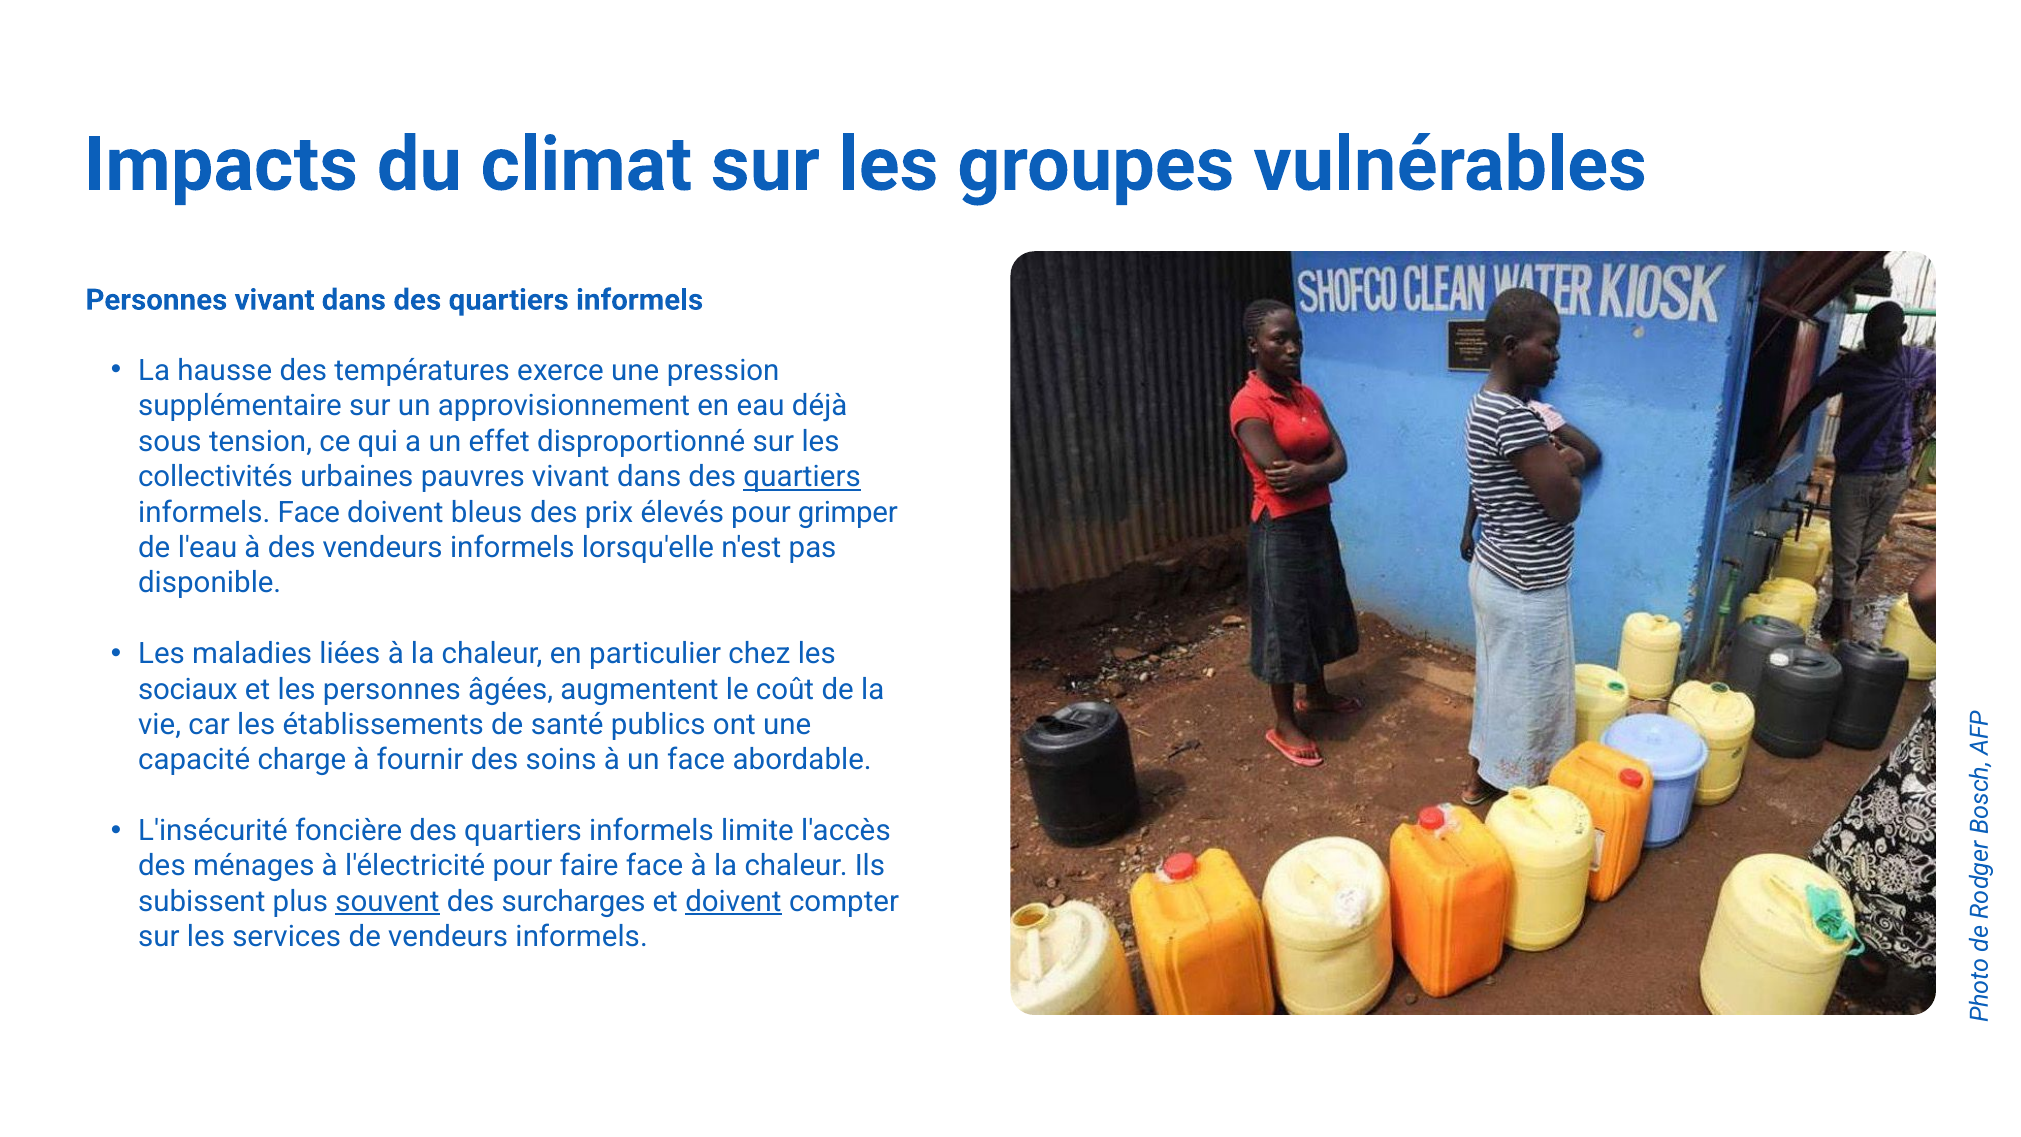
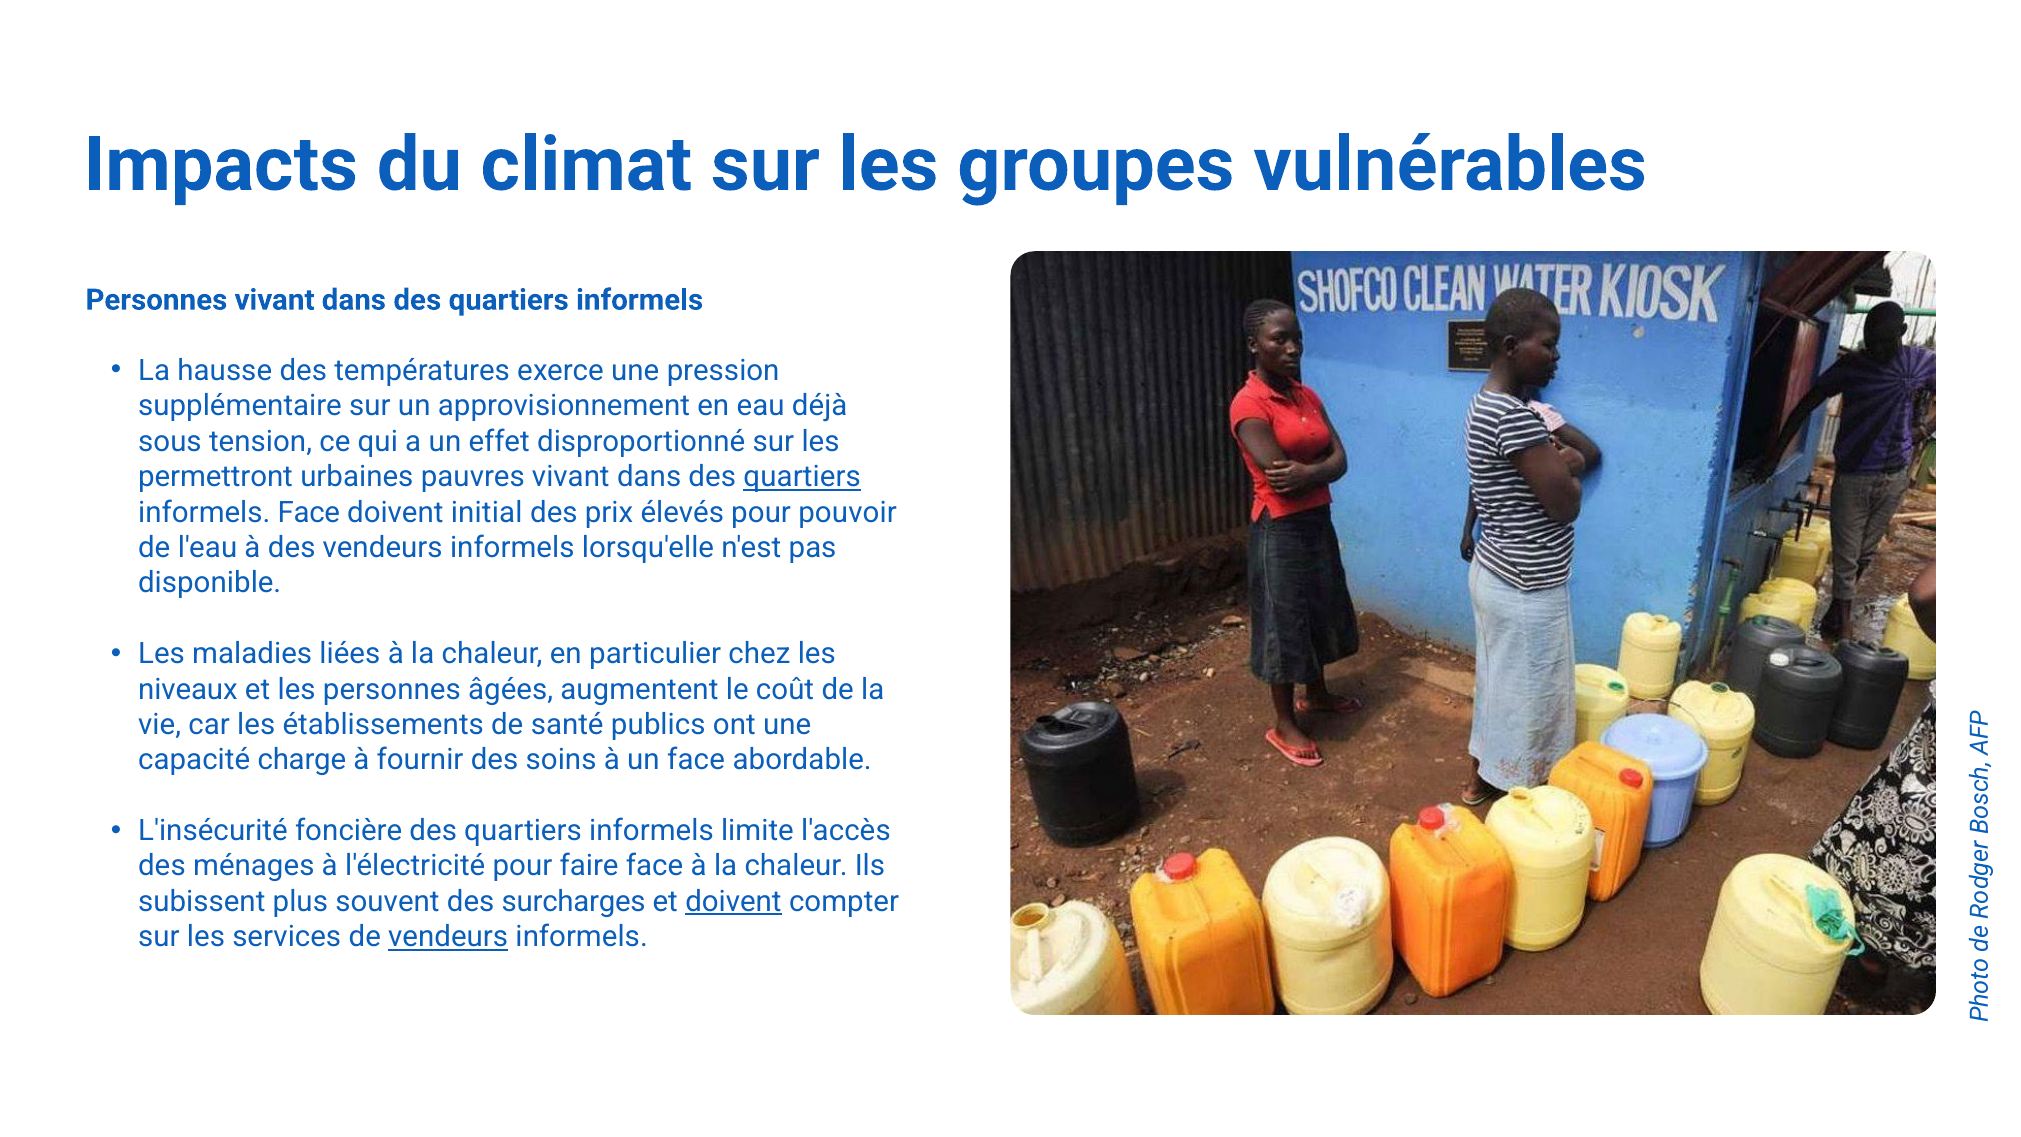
collectivités: collectivités -> permettront (216, 477)
bleus: bleus -> initial (487, 512)
grimper: grimper -> pouvoir (848, 512)
sociaux: sociaux -> niveaux (188, 689)
souvent underline: present -> none (387, 902)
vendeurs underline: none -> present (448, 937)
